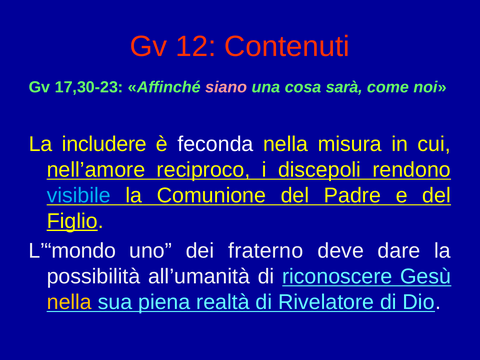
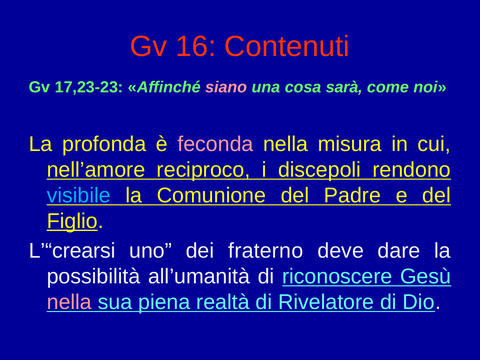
12: 12 -> 16 (196, 46)
17,30-23: 17,30-23 -> 17,23-23 (89, 87)
includere: includere -> profonda (104, 144)
feconda colour: white -> pink (215, 144)
L’“mondo: L’“mondo -> L’“crearsi (72, 251)
nella colour: yellow -> pink (69, 302)
